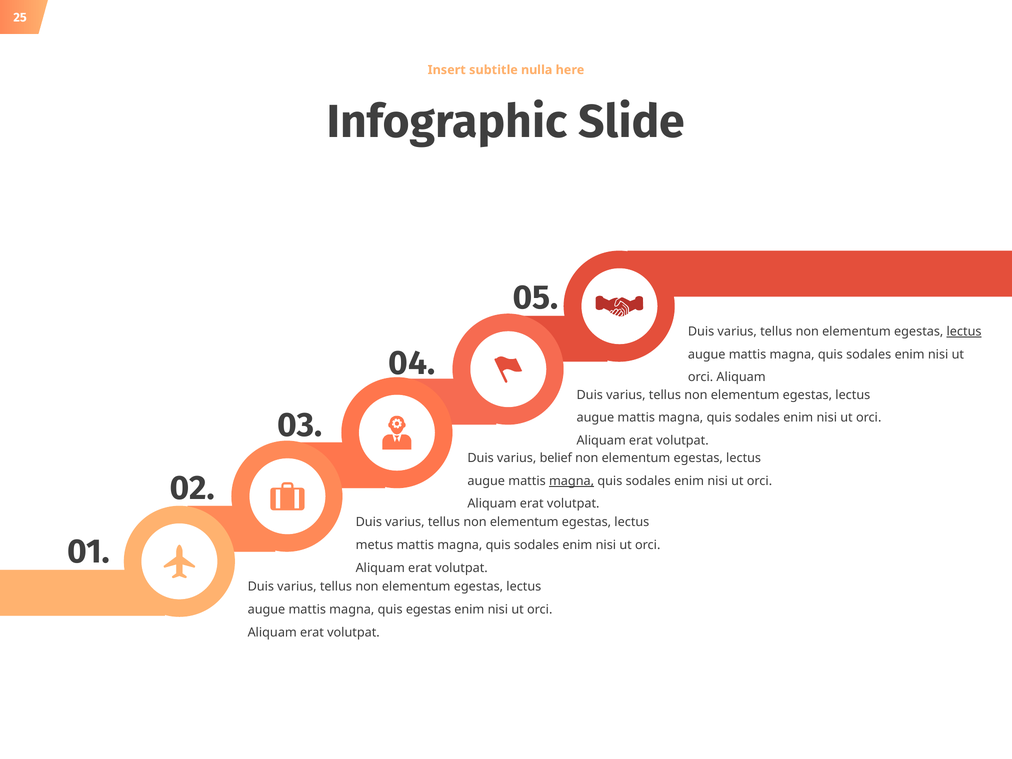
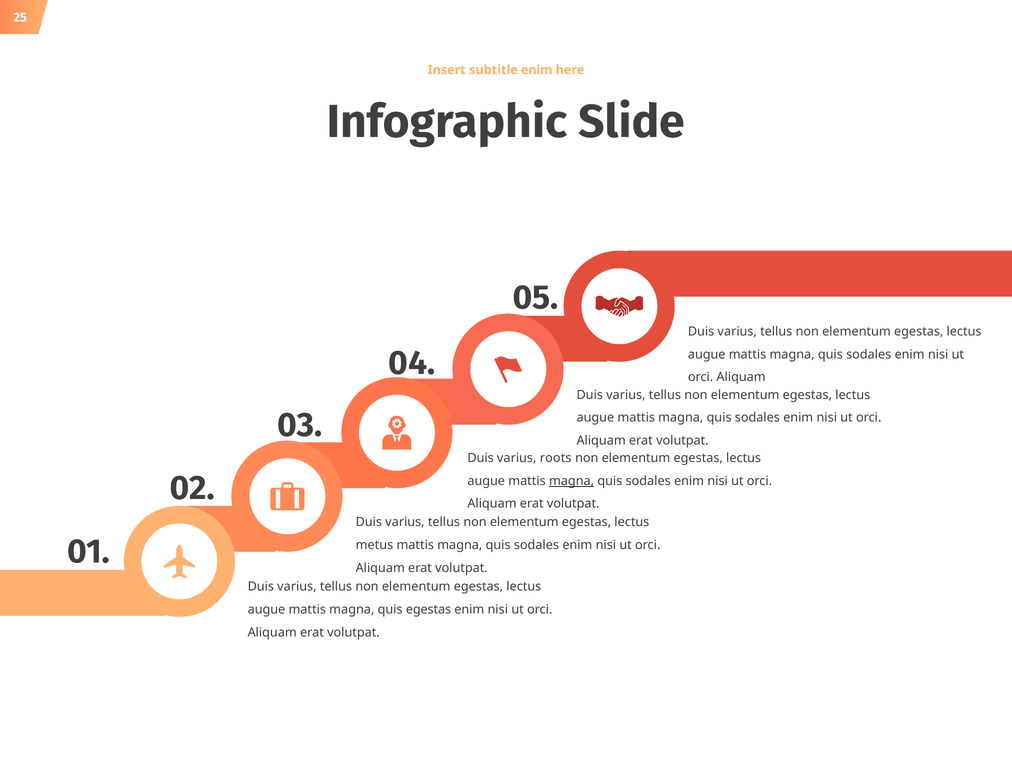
subtitle nulla: nulla -> enim (537, 70)
lectus underline: present -> none (964, 332)
belief: belief -> roots (556, 458)
